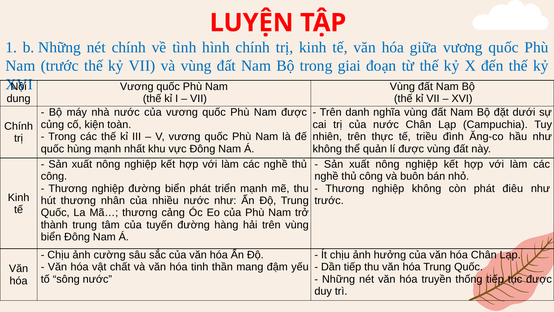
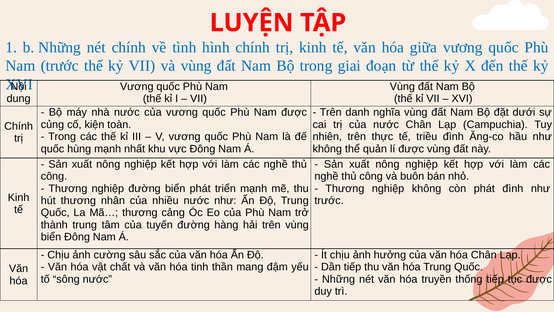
phát điêu: điêu -> đình (513, 188)
